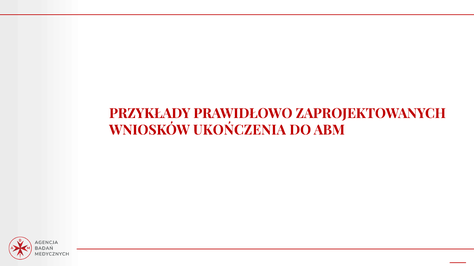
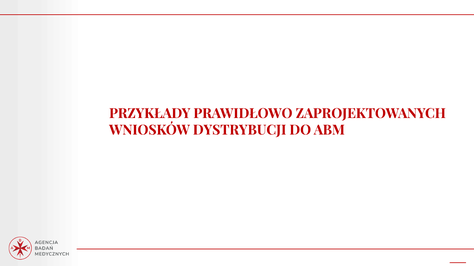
UKOŃCZENIA: UKOŃCZENIA -> DYSTRYBUCJI (240, 130)
